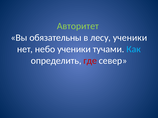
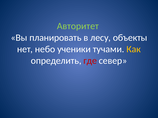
обязательны: обязательны -> планировать (55, 38)
лесу ученики: ученики -> объекты (130, 38)
Как colour: light blue -> yellow (134, 49)
